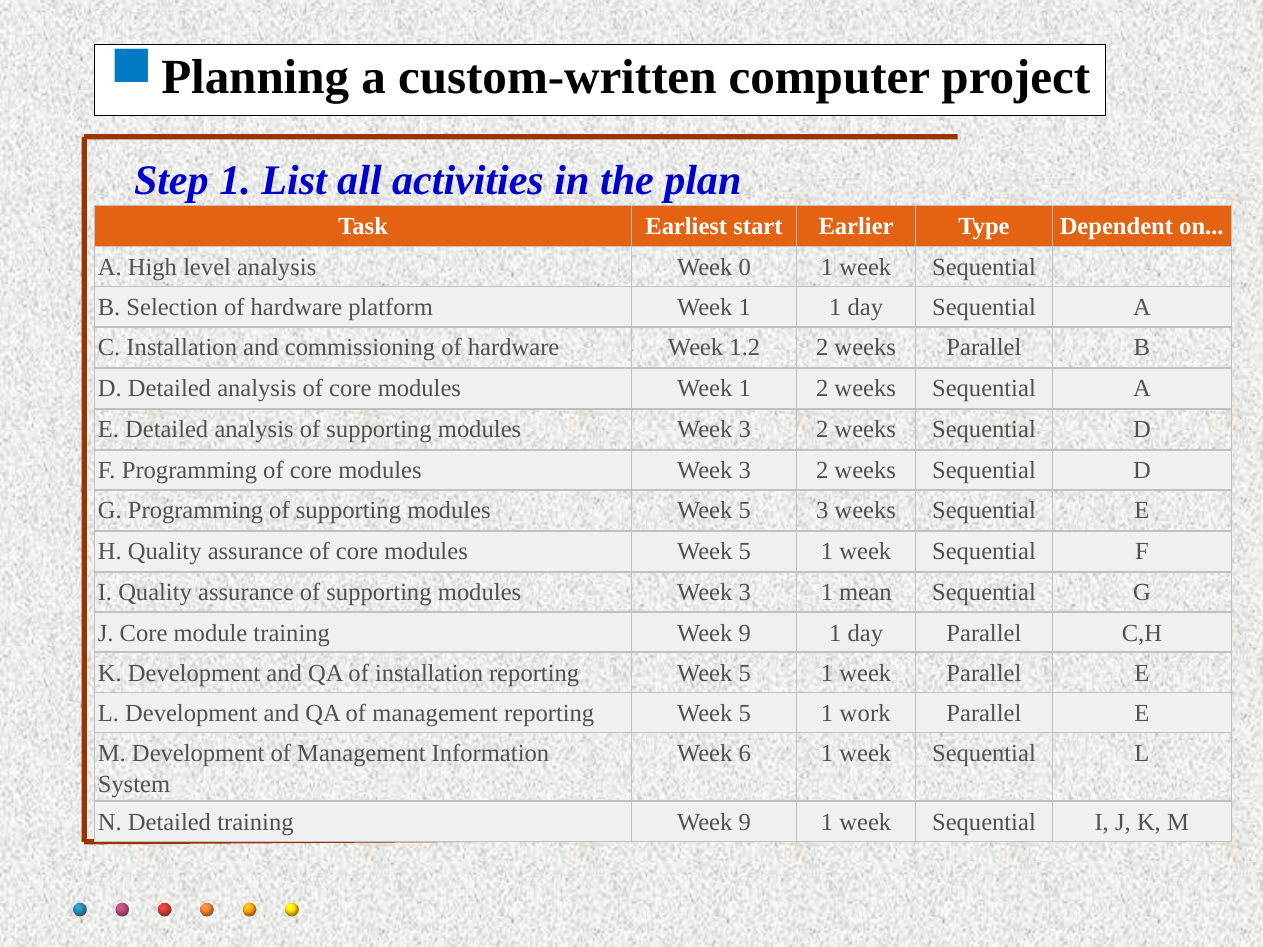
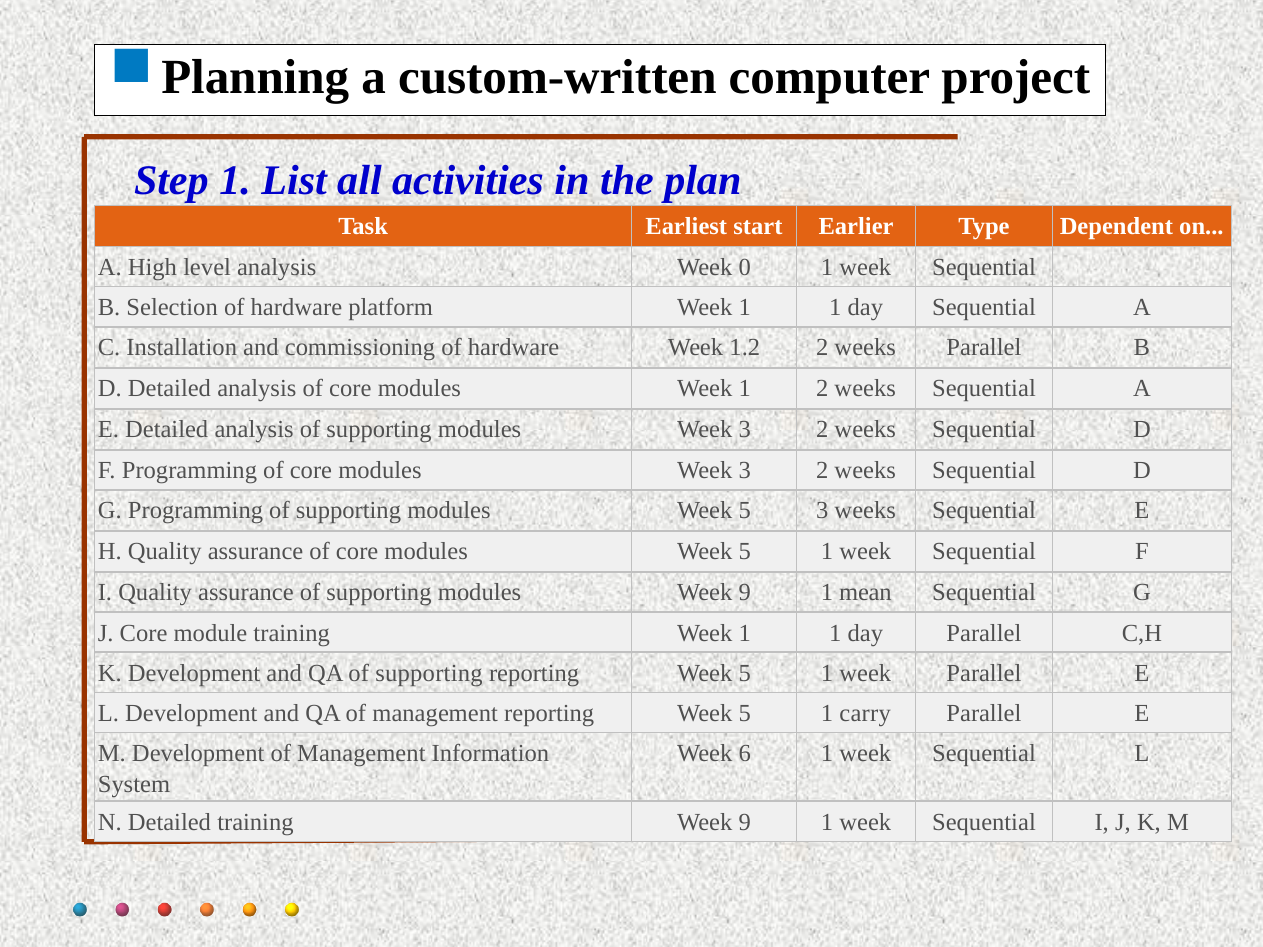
3: 3 -> 9 (745, 593)
module training Week 9: 9 -> 1 (745, 633)
QA of installation: installation -> supporting (429, 673)
work: work -> carry (865, 713)
